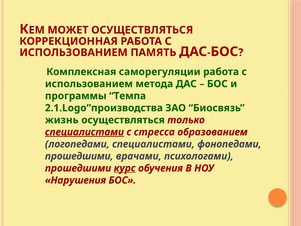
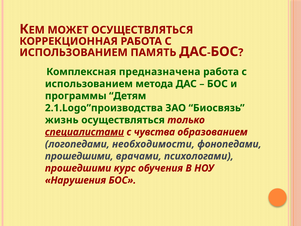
саморегуляции: саморегуляции -> предназначена (160, 72)
Темпа: Темпа -> Детям (128, 96)
стресса: стресса -> чувства (154, 132)
логопедами специалистами: специалистами -> необходимости (153, 144)
курс underline: present -> none (125, 168)
